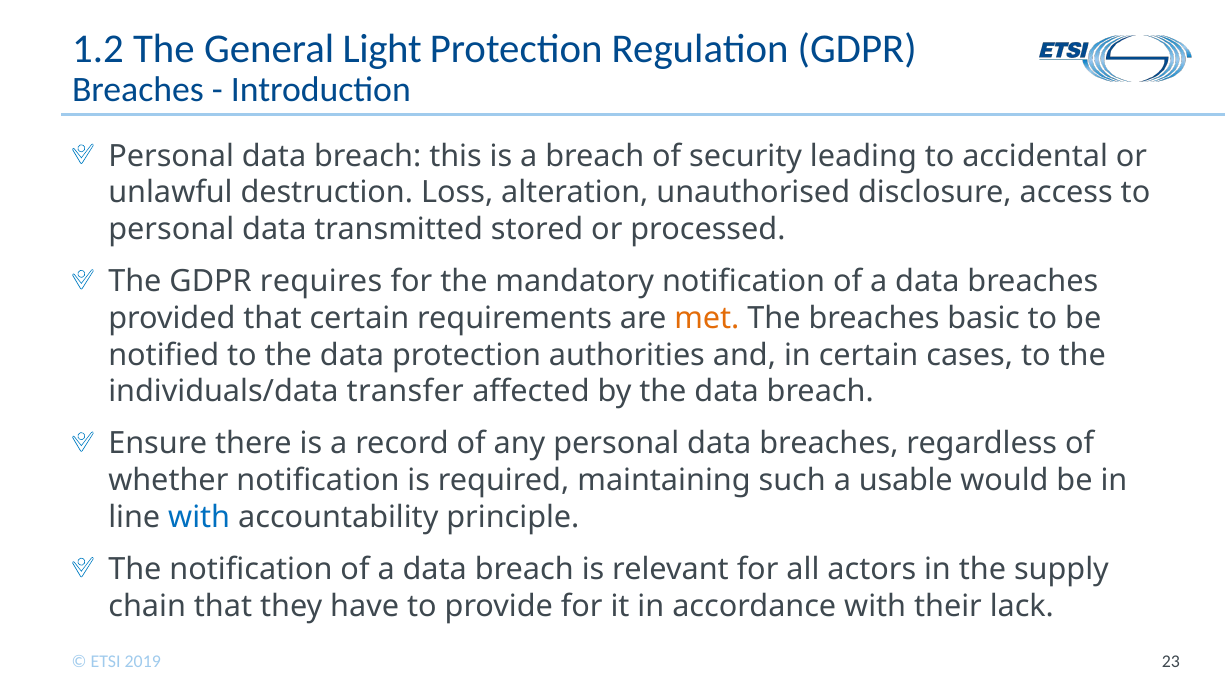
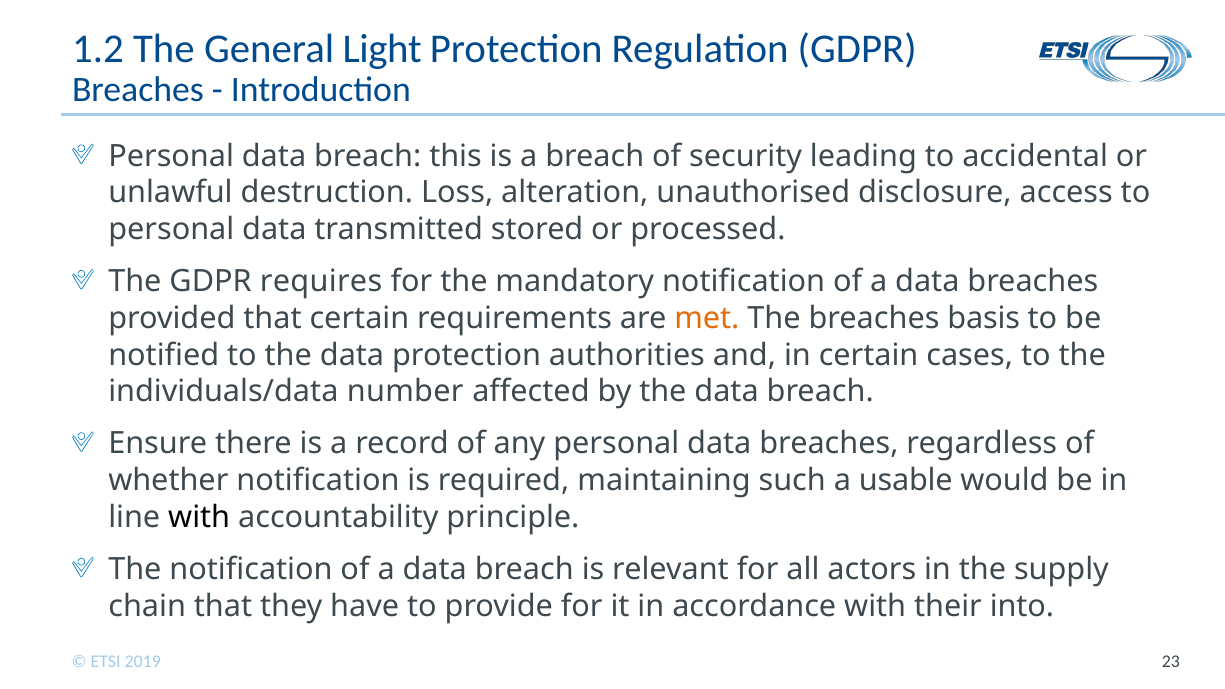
basic: basic -> basis (984, 318)
transfer: transfer -> number (405, 392)
with colour: blue -> black (199, 517)
lack: lack -> into (1022, 606)
